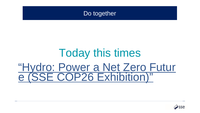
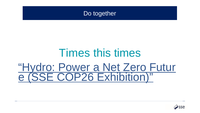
Today: Today -> Times (75, 53)
